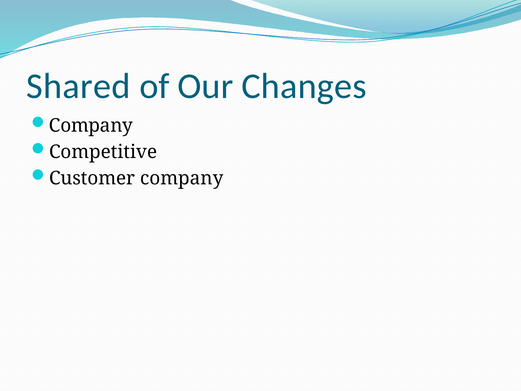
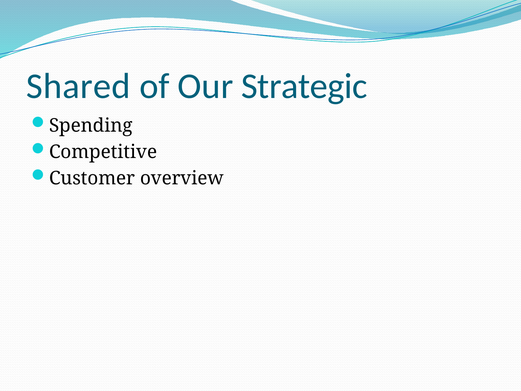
Changes: Changes -> Strategic (304, 86)
Company: Company -> Spending (91, 125)
Customer company: company -> overview (182, 178)
